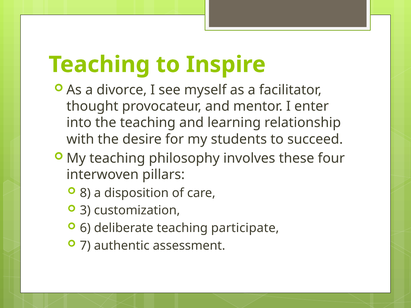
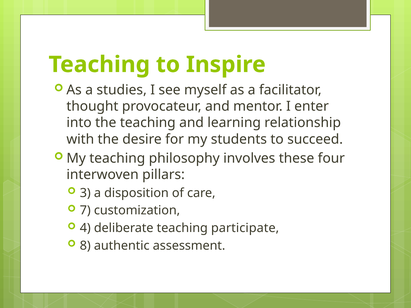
divorce: divorce -> studies (122, 90)
8: 8 -> 3 (85, 193)
3: 3 -> 7 (85, 211)
6: 6 -> 4 (85, 228)
7: 7 -> 8 (85, 246)
